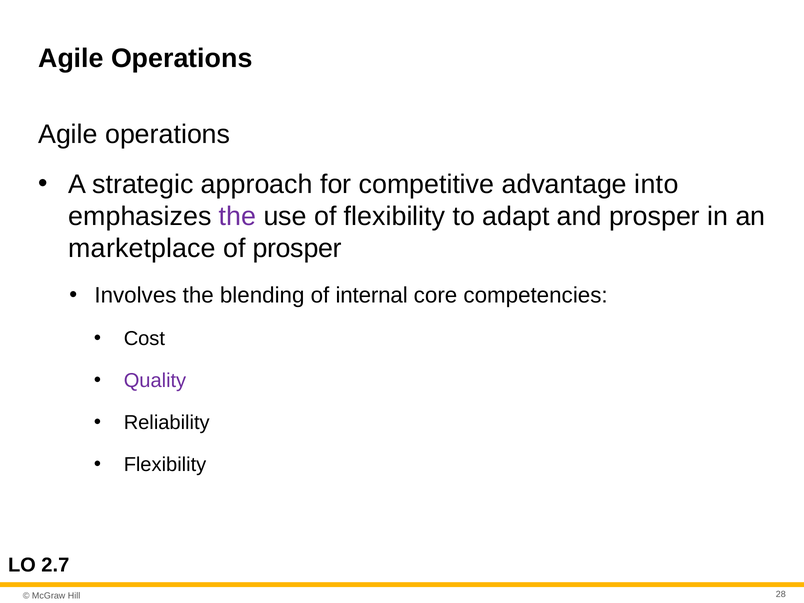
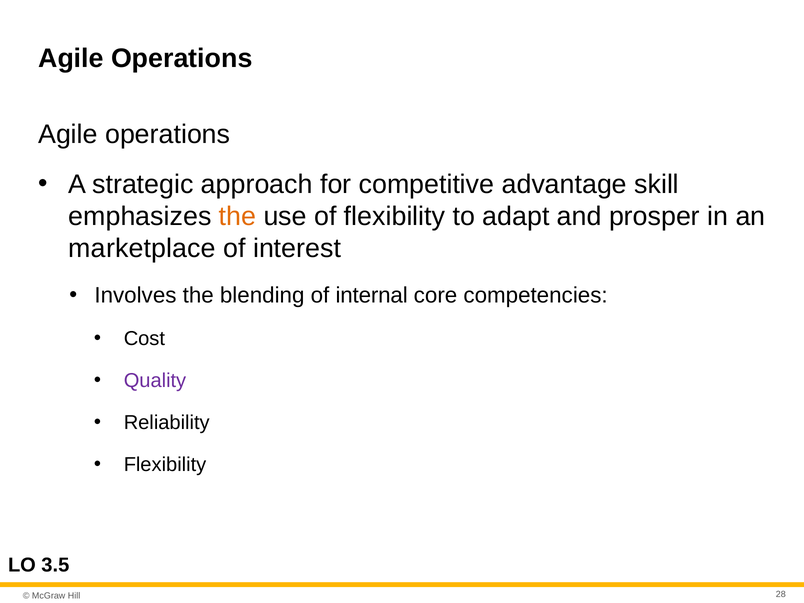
into: into -> skill (657, 184)
the colour: purple -> orange (237, 216)
of prosper: prosper -> interest (297, 249)
2.7: 2.7 -> 3.5 (55, 565)
